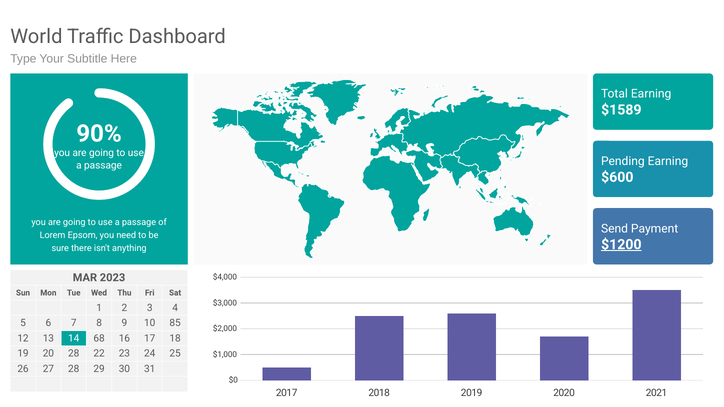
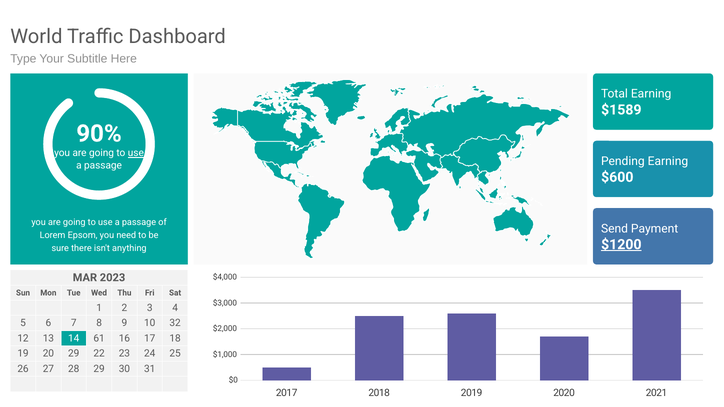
use underline: none -> present (136, 153)
85: 85 -> 32 (175, 323)
68: 68 -> 61 (99, 339)
20 28: 28 -> 29 (74, 354)
